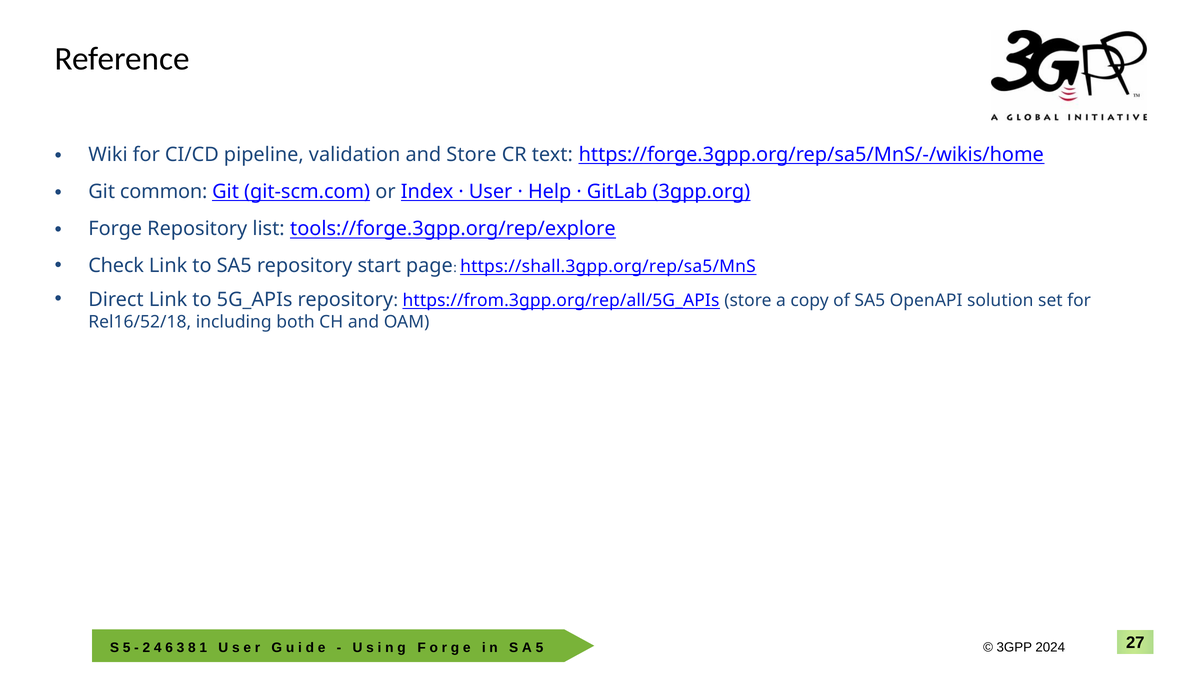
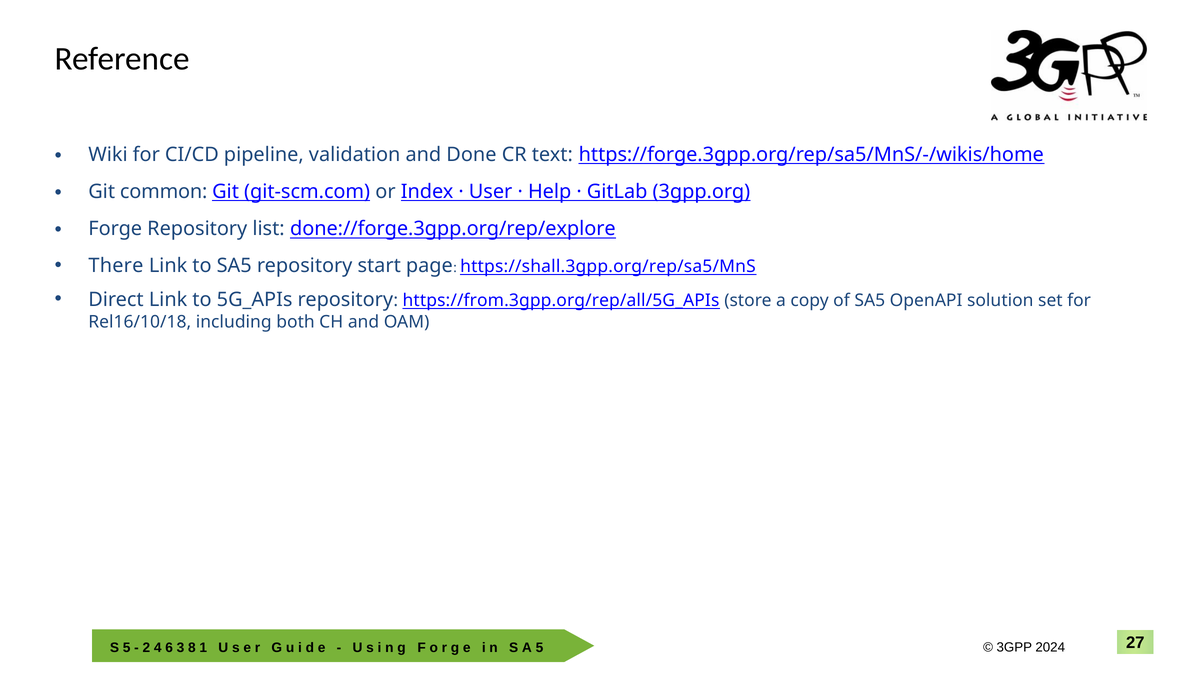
and Store: Store -> Done (471, 155)
tools://forge.3gpp.org/rep/explore: tools://forge.3gpp.org/rep/explore -> done://forge.3gpp.org/rep/explore (453, 229)
Check: Check -> There (116, 266)
Rel16/52/18: Rel16/52/18 -> Rel16/10/18 (140, 322)
